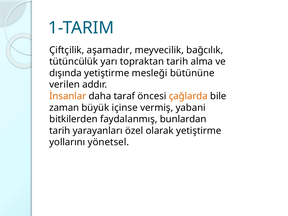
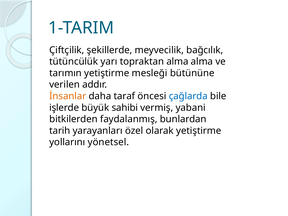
aşamadır: aşamadır -> şekillerde (110, 50)
topraktan tarih: tarih -> alma (177, 62)
dışında: dışında -> tarımın (66, 73)
çağlarda colour: orange -> blue (188, 96)
zaman: zaman -> işlerde (64, 108)
içinse: içinse -> sahibi (125, 108)
